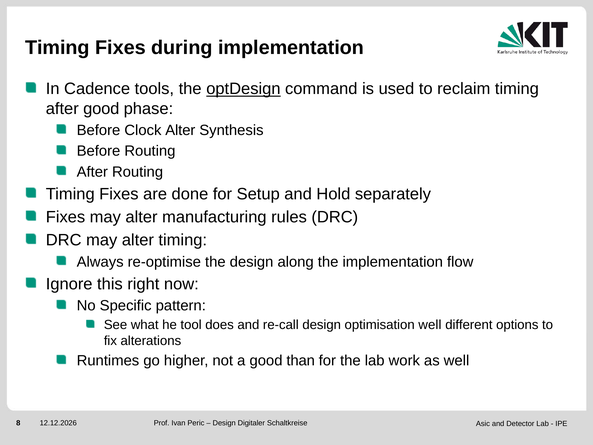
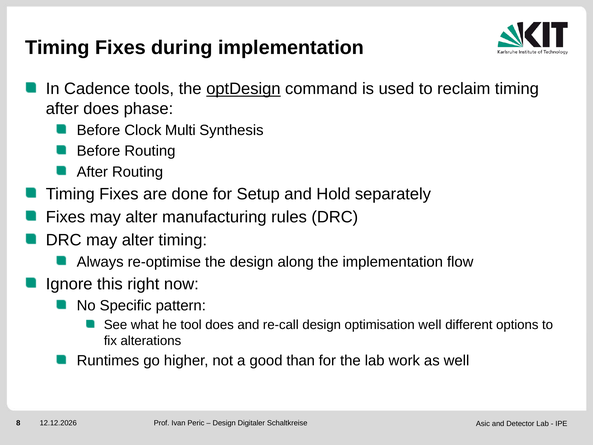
after good: good -> does (101, 109)
Clock Alter: Alter -> Multi (180, 130)
